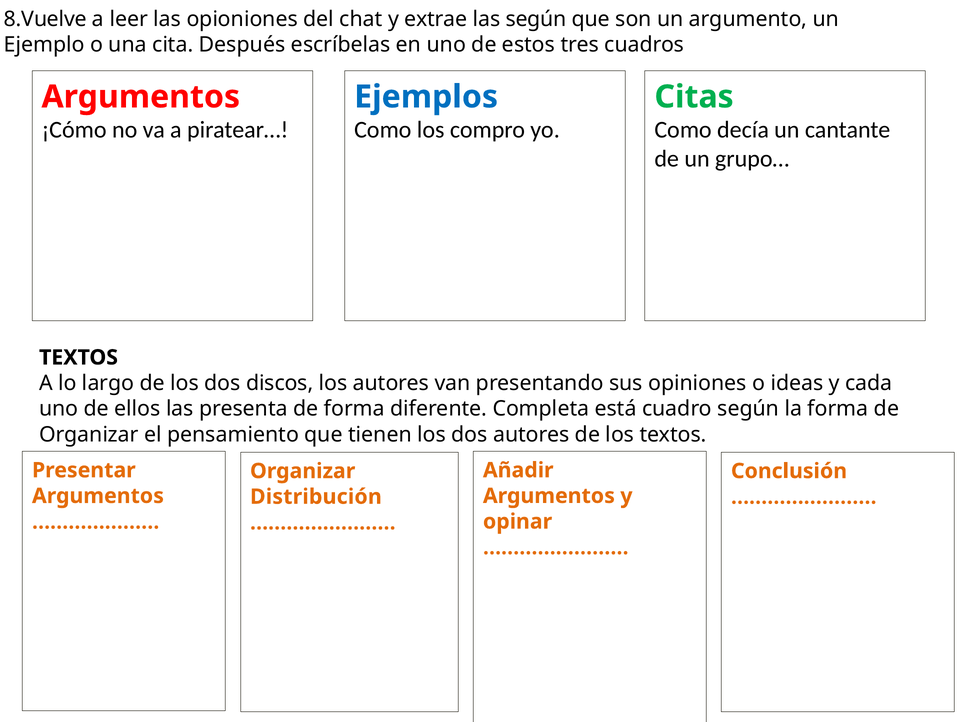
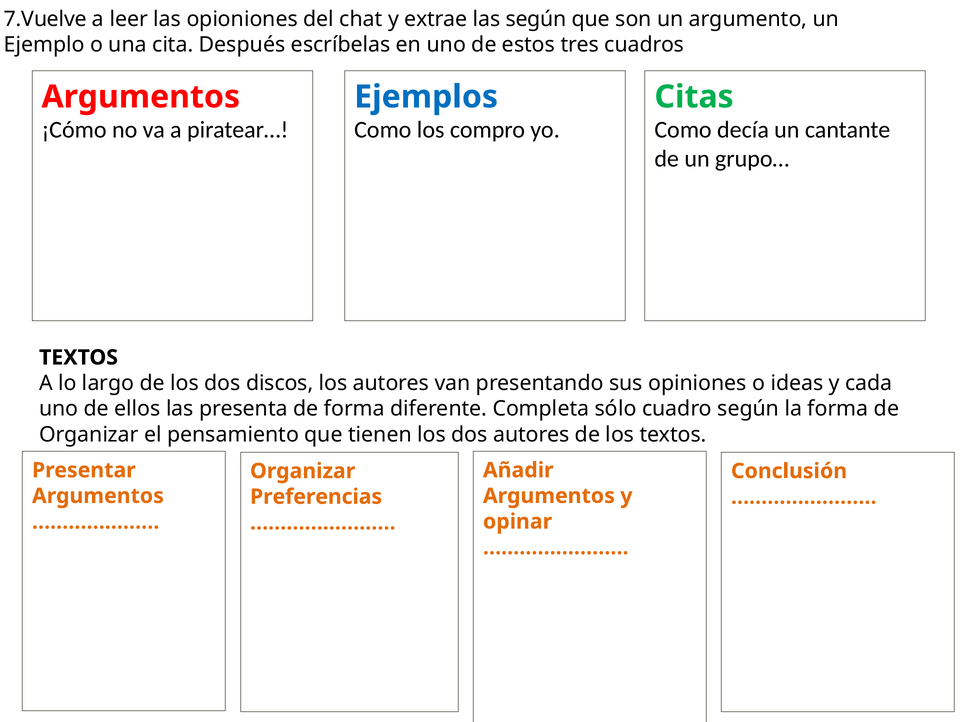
8.Vuelve: 8.Vuelve -> 7.Vuelve (45, 19)
está: está -> sólo (616, 409)
Distribución: Distribución -> Preferencias (316, 496)
